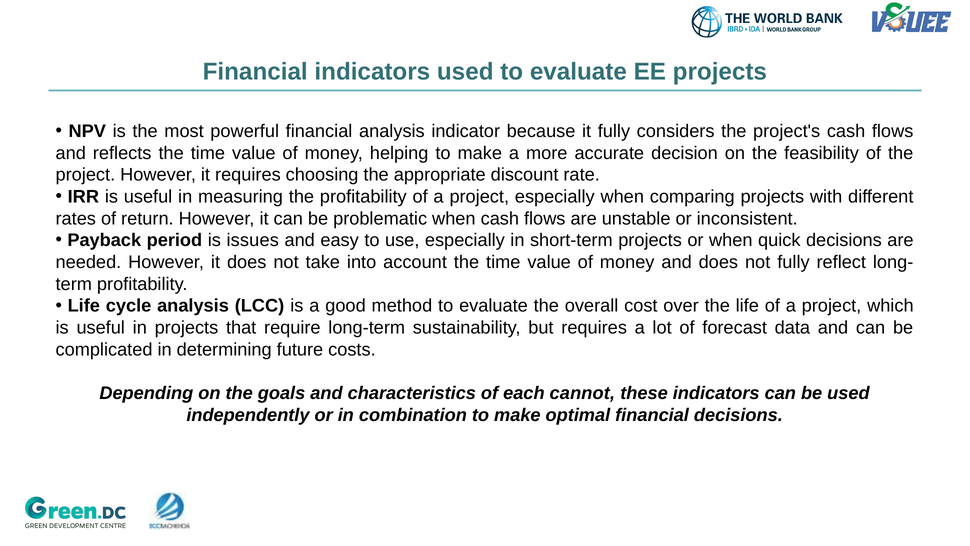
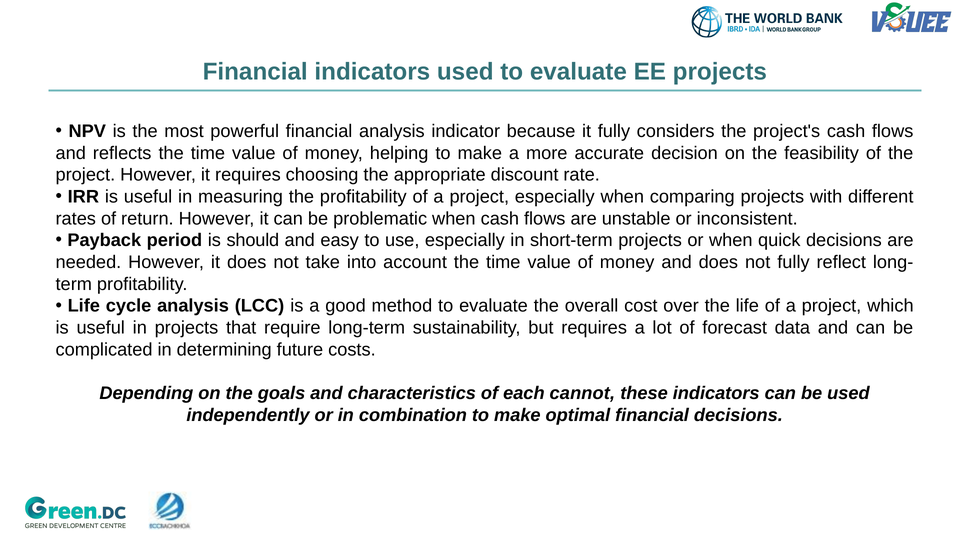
issues: issues -> should (253, 240)
